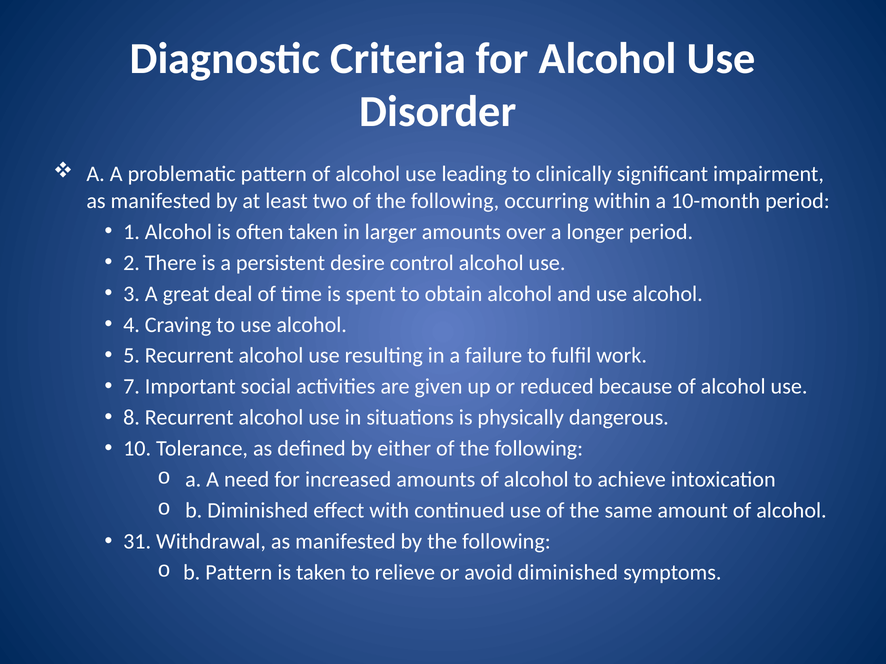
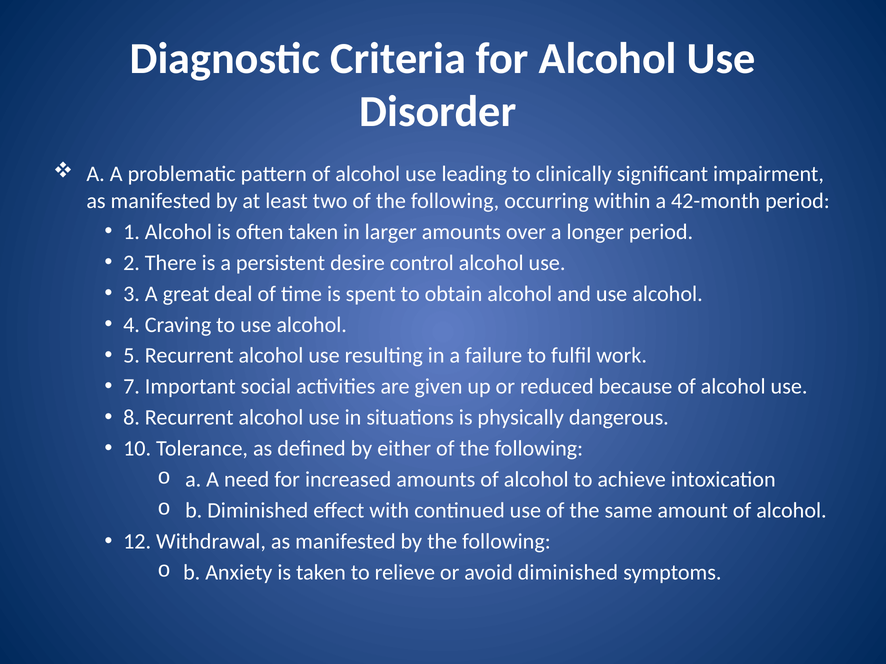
10-month: 10-month -> 42-month (716, 201)
31: 31 -> 12 (137, 542)
b Pattern: Pattern -> Anxiety (239, 573)
